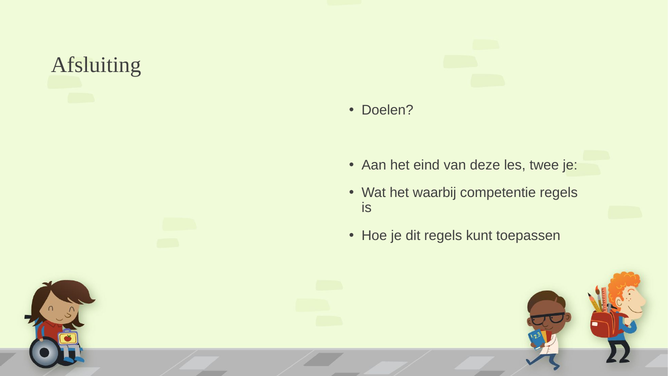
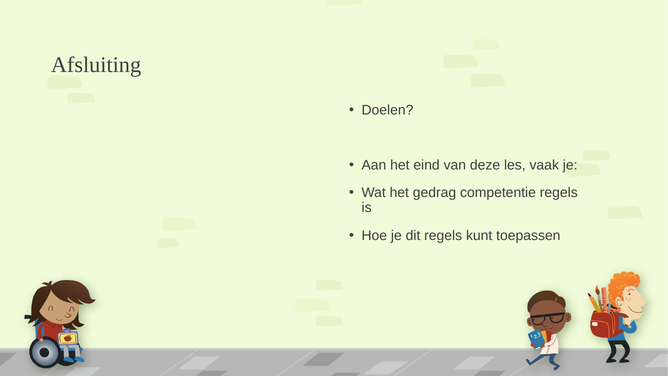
twee: twee -> vaak (544, 165)
waarbij: waarbij -> gedrag (435, 193)
